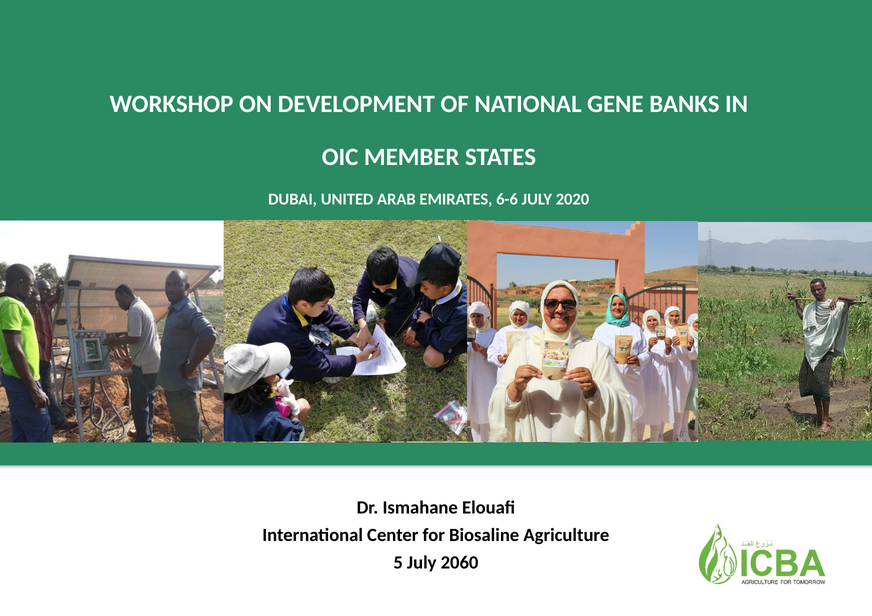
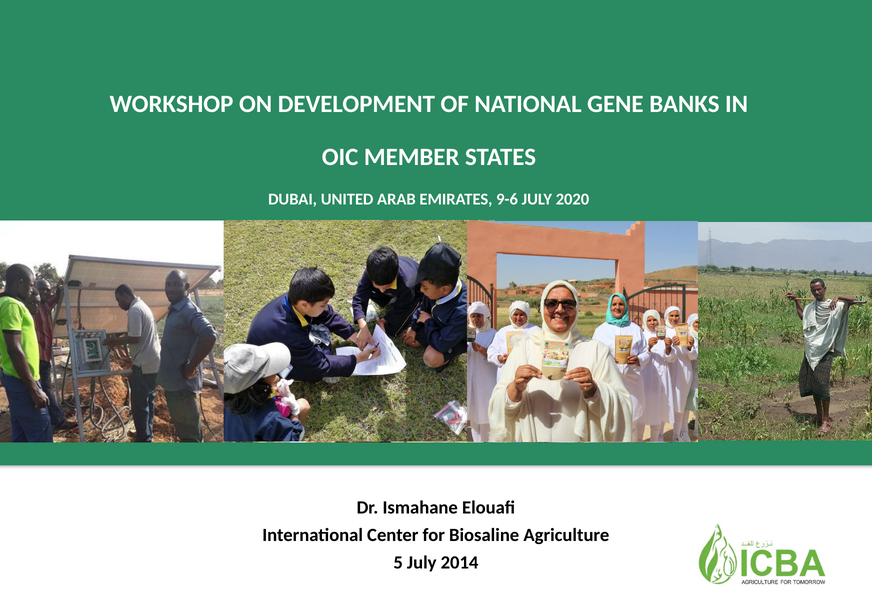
6-6: 6-6 -> 9-6 (507, 199)
2060: 2060 -> 2014 (460, 563)
